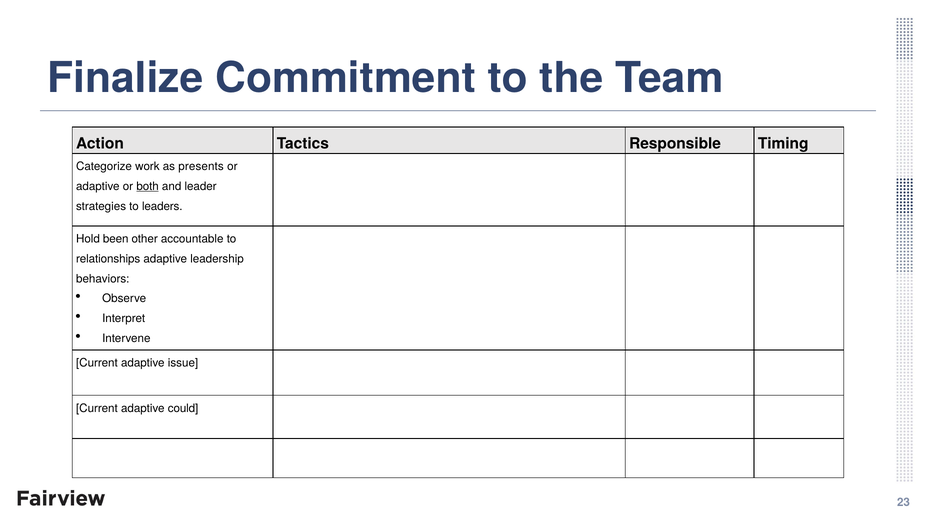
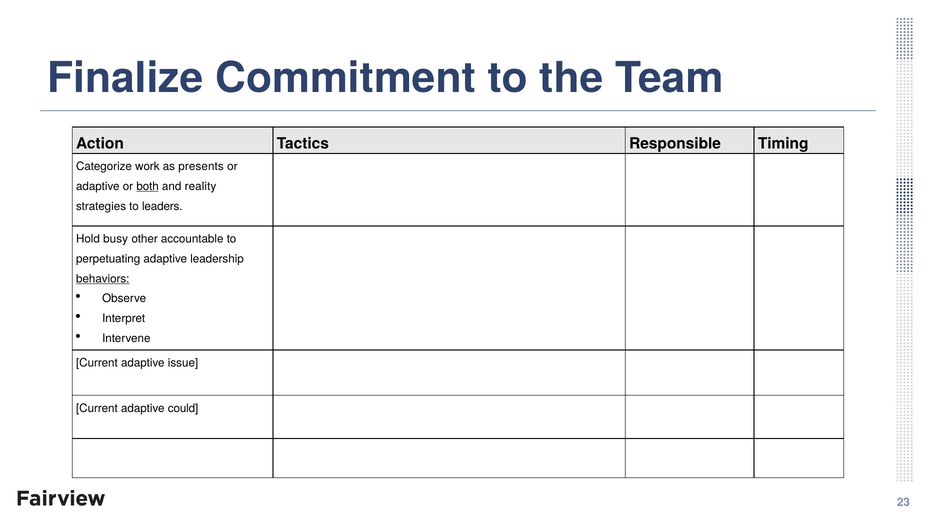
leader: leader -> reality (200, 186)
been: been -> busy (116, 239)
relationships: relationships -> perpetuating (108, 259)
behaviors underline: none -> present (103, 279)
